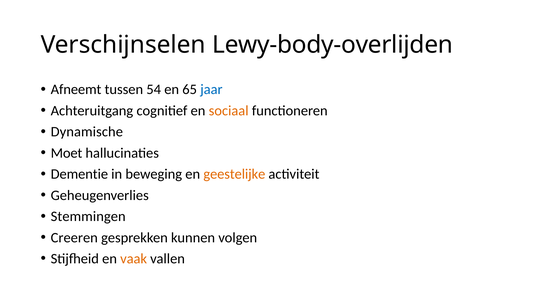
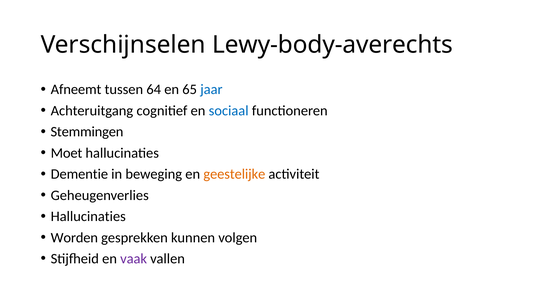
Lewy-body-overlijden: Lewy-body-overlijden -> Lewy-body-averechts (333, 45)
54: 54 -> 64 (154, 90)
sociaal colour: orange -> blue (229, 111)
Dynamische: Dynamische -> Stemmingen (87, 132)
Stemmingen: Stemmingen -> Hallucinaties (88, 217)
Creeren: Creeren -> Worden (74, 238)
vaak colour: orange -> purple (134, 259)
